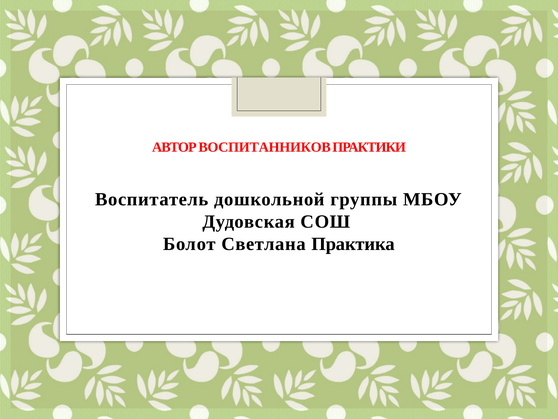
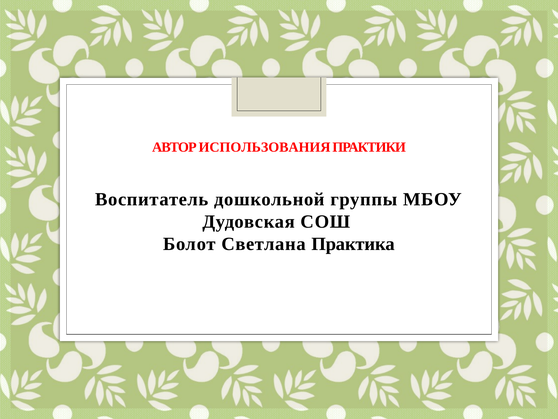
ВОСПИТАННИКОВ: ВОСПИТАННИКОВ -> ИСПОЛЬЗОВАНИЯ (265, 147)
